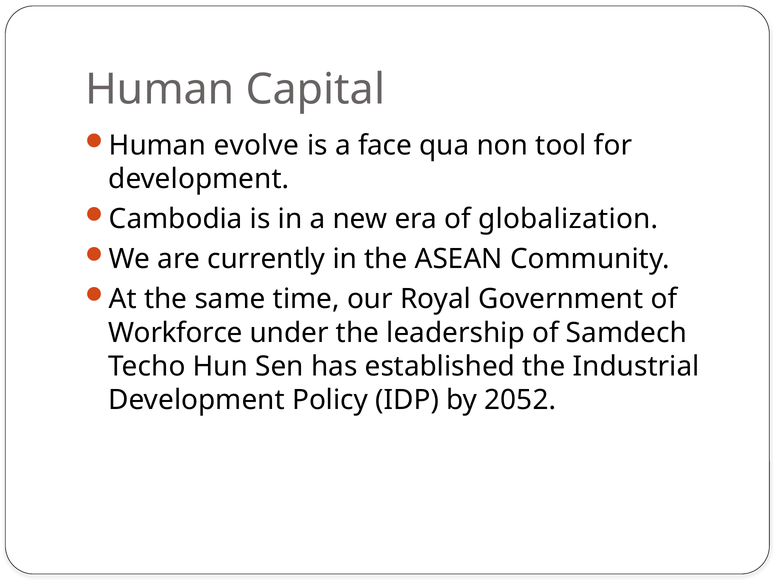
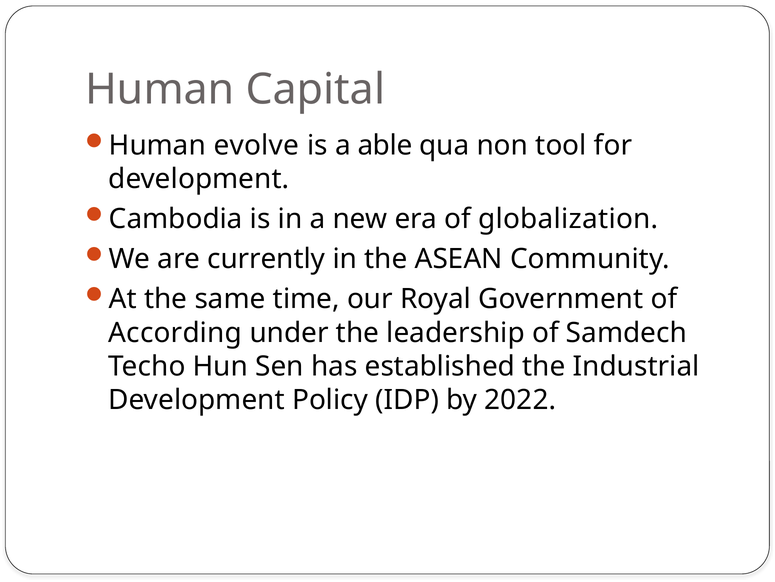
face: face -> able (385, 145)
Workforce: Workforce -> According (175, 332)
2052: 2052 -> 2022 (520, 400)
